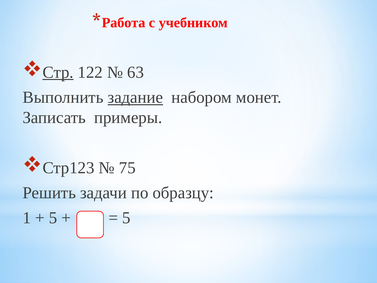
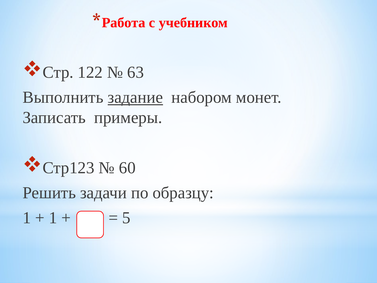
Стр underline: present -> none (58, 72)
75: 75 -> 60 (127, 168)
5: 5 -> 1 (53, 218)
